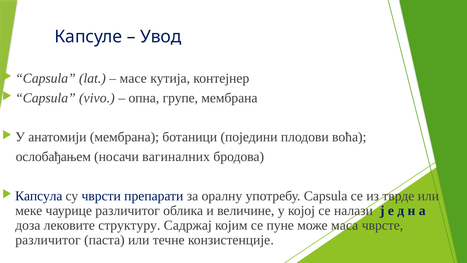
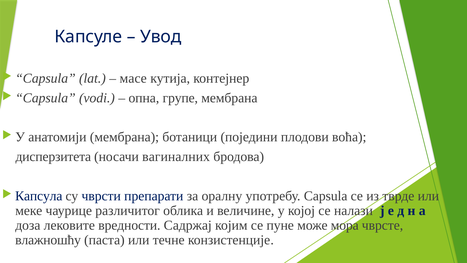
vivo: vivo -> vodi (97, 98)
ослобађањем: ослобађањем -> дисперзитета (53, 157)
структуру: структуру -> вредности (129, 225)
маса: маса -> мора (345, 225)
различитог: различитог -> влажношћу (48, 240)
